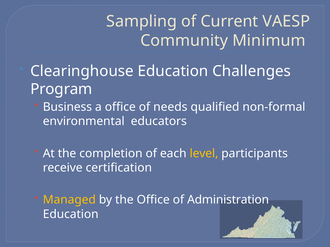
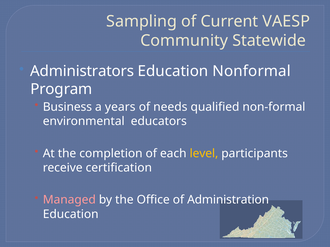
Minimum: Minimum -> Statewide (269, 41)
Clearinghouse: Clearinghouse -> Administrators (82, 71)
Challenges: Challenges -> Nonformal (252, 71)
a office: office -> years (120, 107)
Managed colour: yellow -> pink (69, 200)
